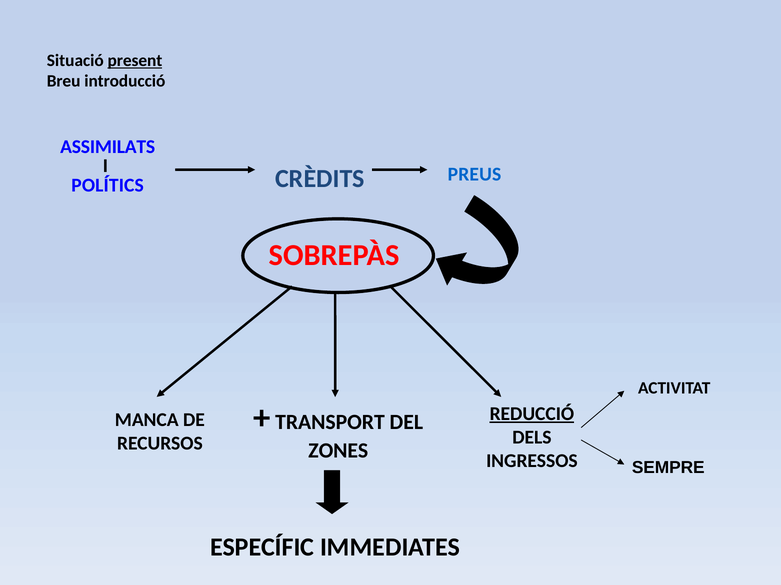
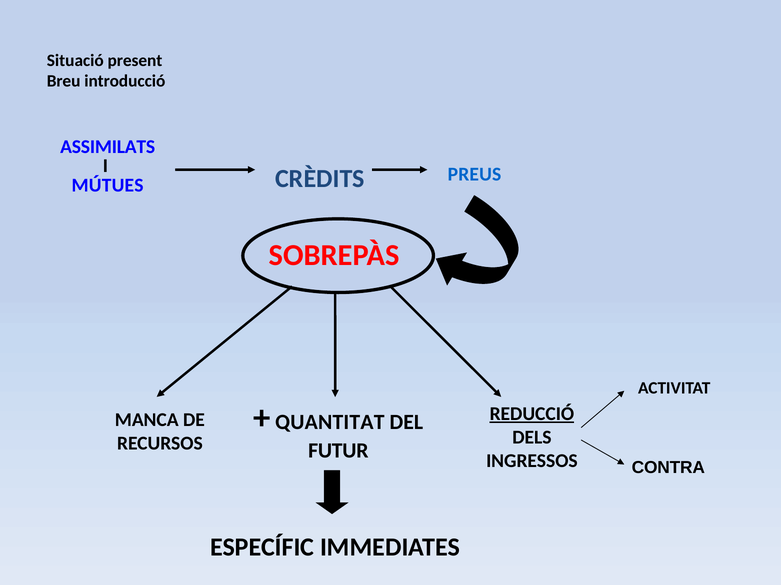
present underline: present -> none (135, 60)
POLÍTICS: POLÍTICS -> MÚTUES (108, 186)
TRANSPORT: TRANSPORT -> QUANTITAT (330, 423)
ZONES: ZONES -> FUTUR (338, 451)
SEMPRE: SEMPRE -> CONTRA (668, 468)
